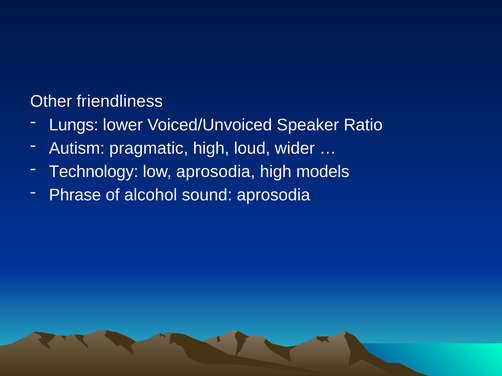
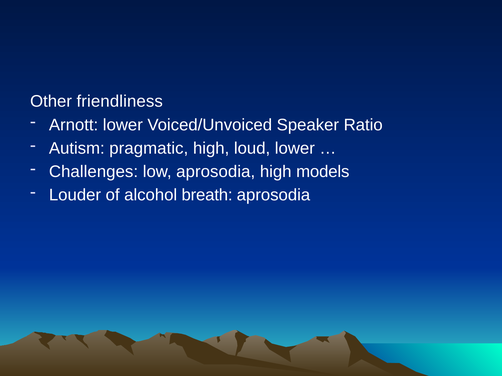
Lungs: Lungs -> Arnott (74, 125)
loud wider: wider -> lower (295, 148)
Technology: Technology -> Challenges (94, 172)
Phrase: Phrase -> Louder (75, 195)
sound: sound -> breath (207, 195)
